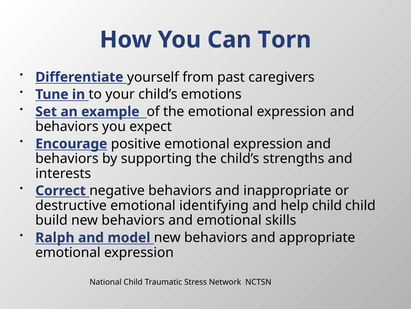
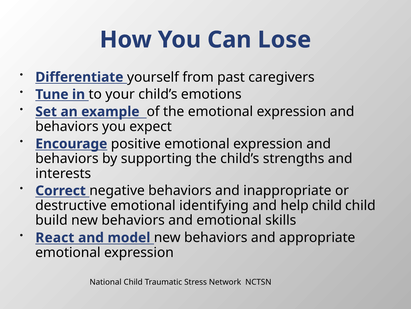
Torn: Torn -> Lose (284, 40)
Ralph: Ralph -> React (55, 237)
